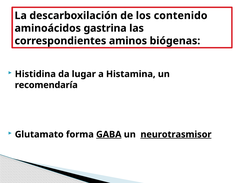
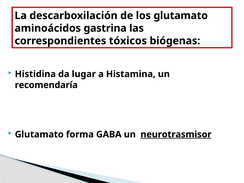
los contenido: contenido -> glutamato (181, 16)
aminos: aminos -> tóxicos (128, 41)
GABA underline: present -> none (109, 134)
